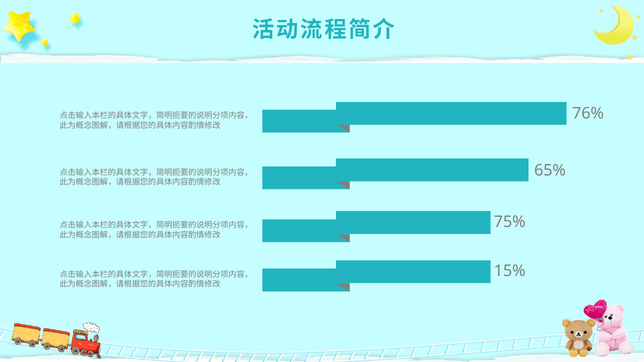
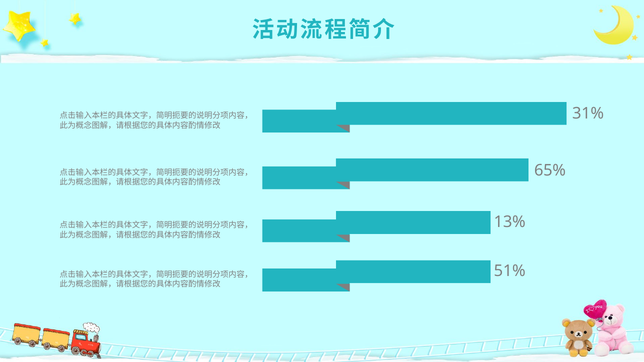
76%: 76% -> 31% (588, 114)
75%: 75% -> 13% (510, 222)
15%: 15% -> 51% (510, 271)
